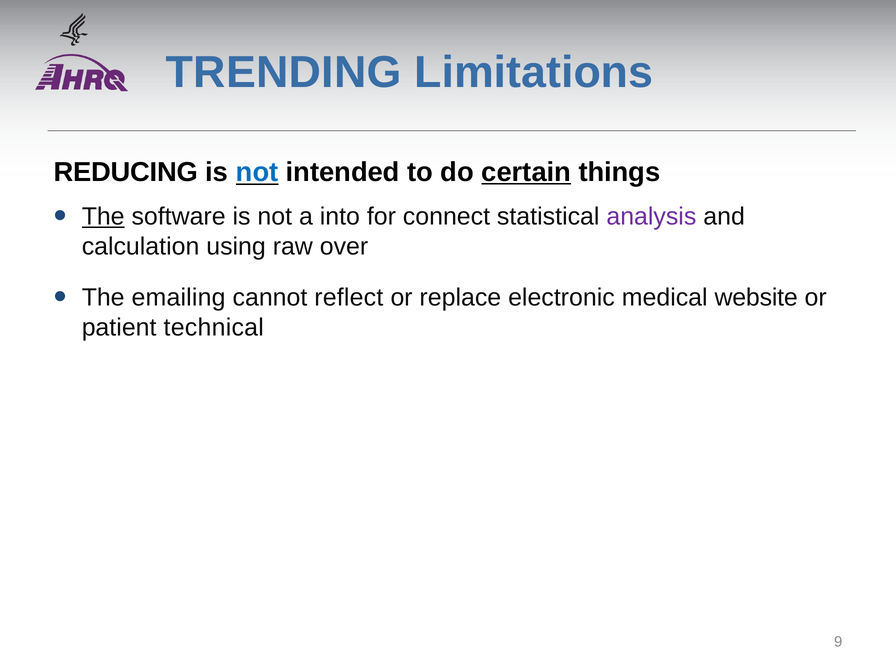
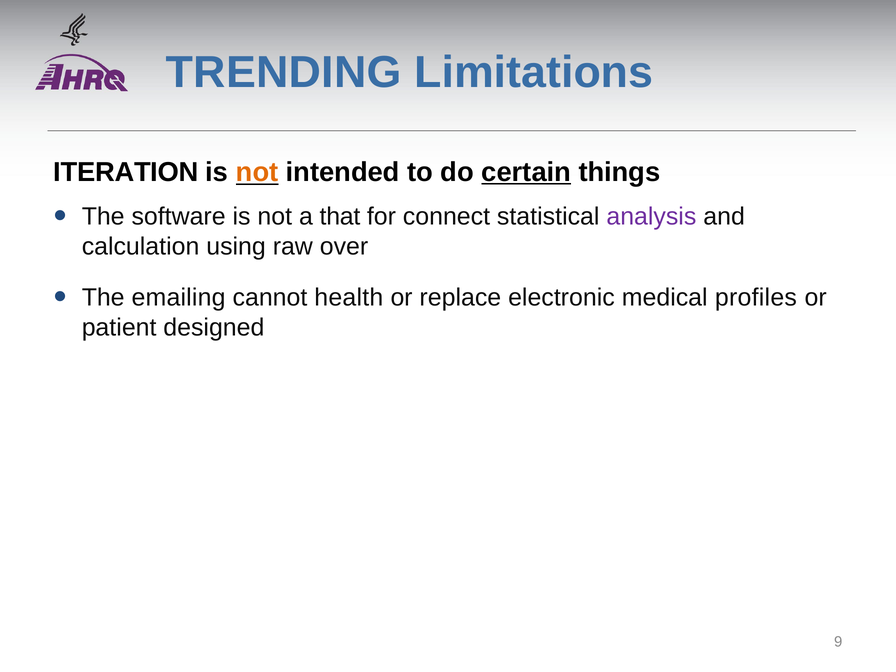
REDUCING: REDUCING -> ITERATION (126, 172)
not colour: blue -> orange (257, 172)
The underline: present -> none (103, 217)
into: into -> that (340, 217)
reflect: reflect -> health (349, 297)
website: website -> profiles (756, 297)
technical: technical -> designed (214, 327)
